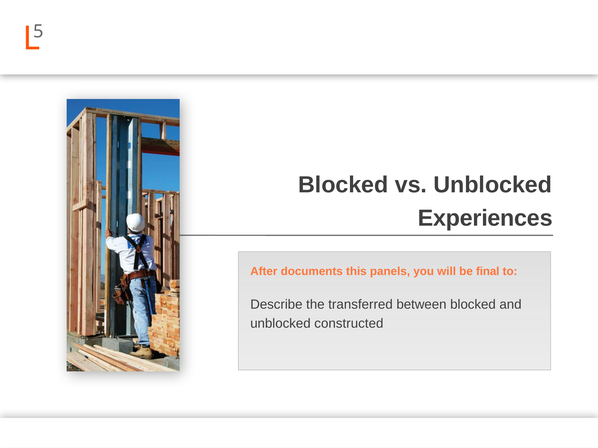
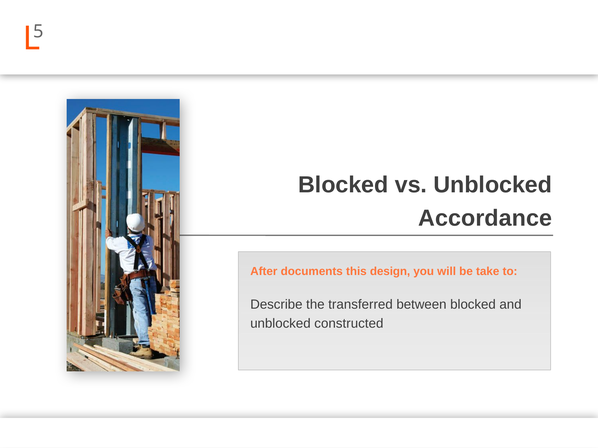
Experiences: Experiences -> Accordance (485, 219)
panels: panels -> design (390, 272)
final: final -> take (488, 272)
